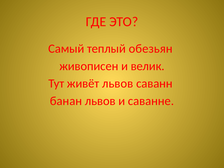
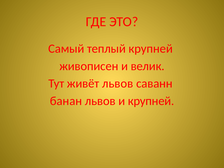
теплый обезьян: обезьян -> крупней (151, 49)
и саванне: саванне -> крупней (151, 101)
